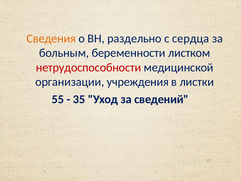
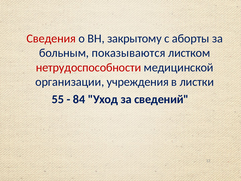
Сведения colour: orange -> red (51, 38)
раздельно: раздельно -> закрытому (134, 38)
сердца: сердца -> аборты (191, 38)
беременности: беременности -> показываются (129, 53)
35: 35 -> 84 (79, 99)
